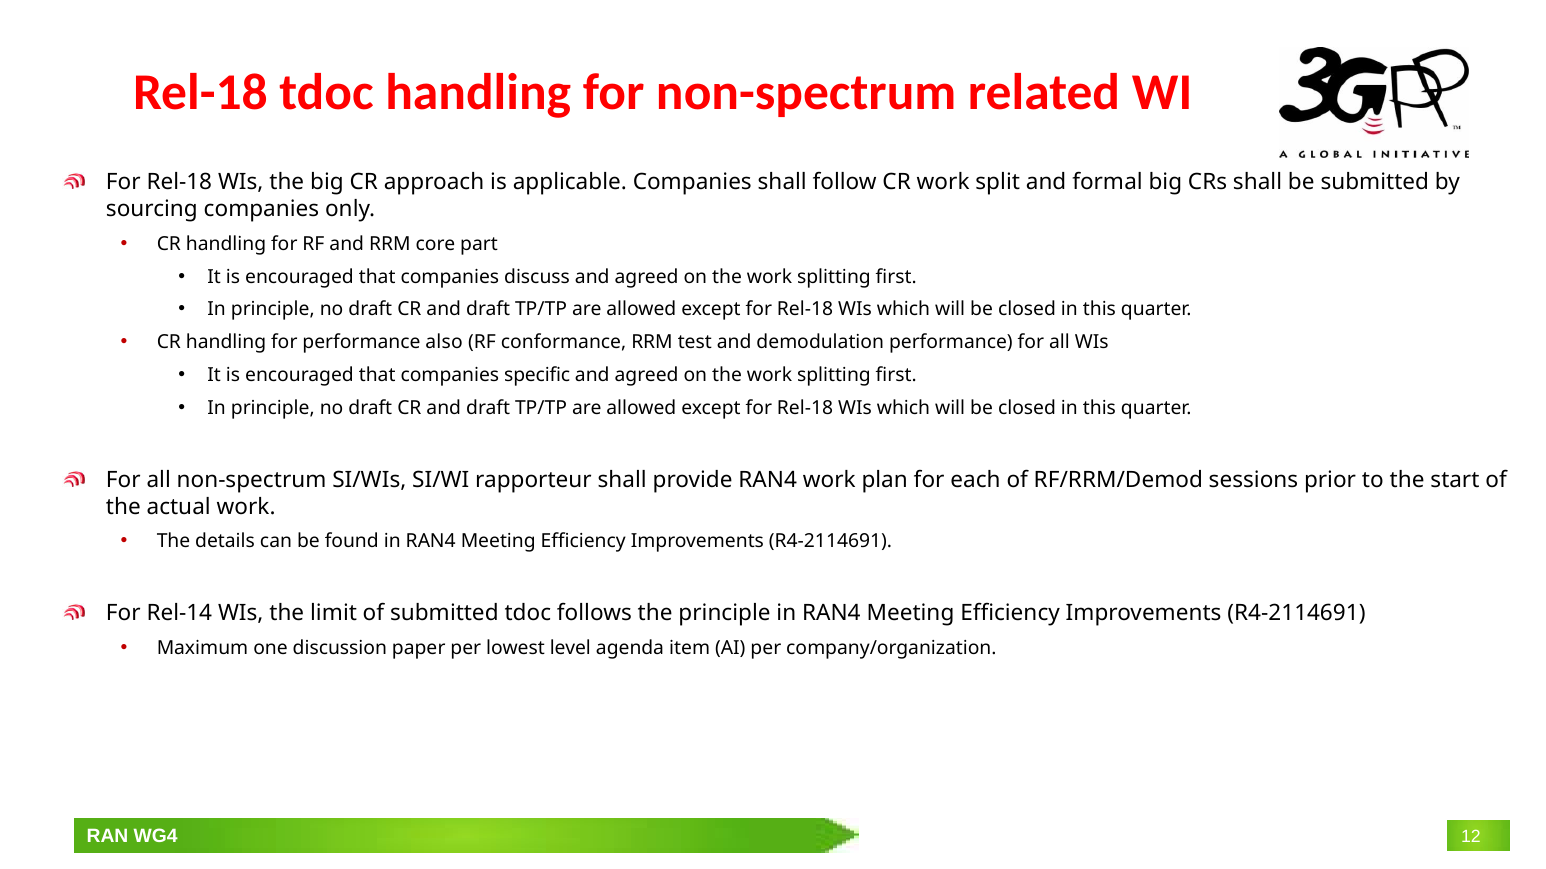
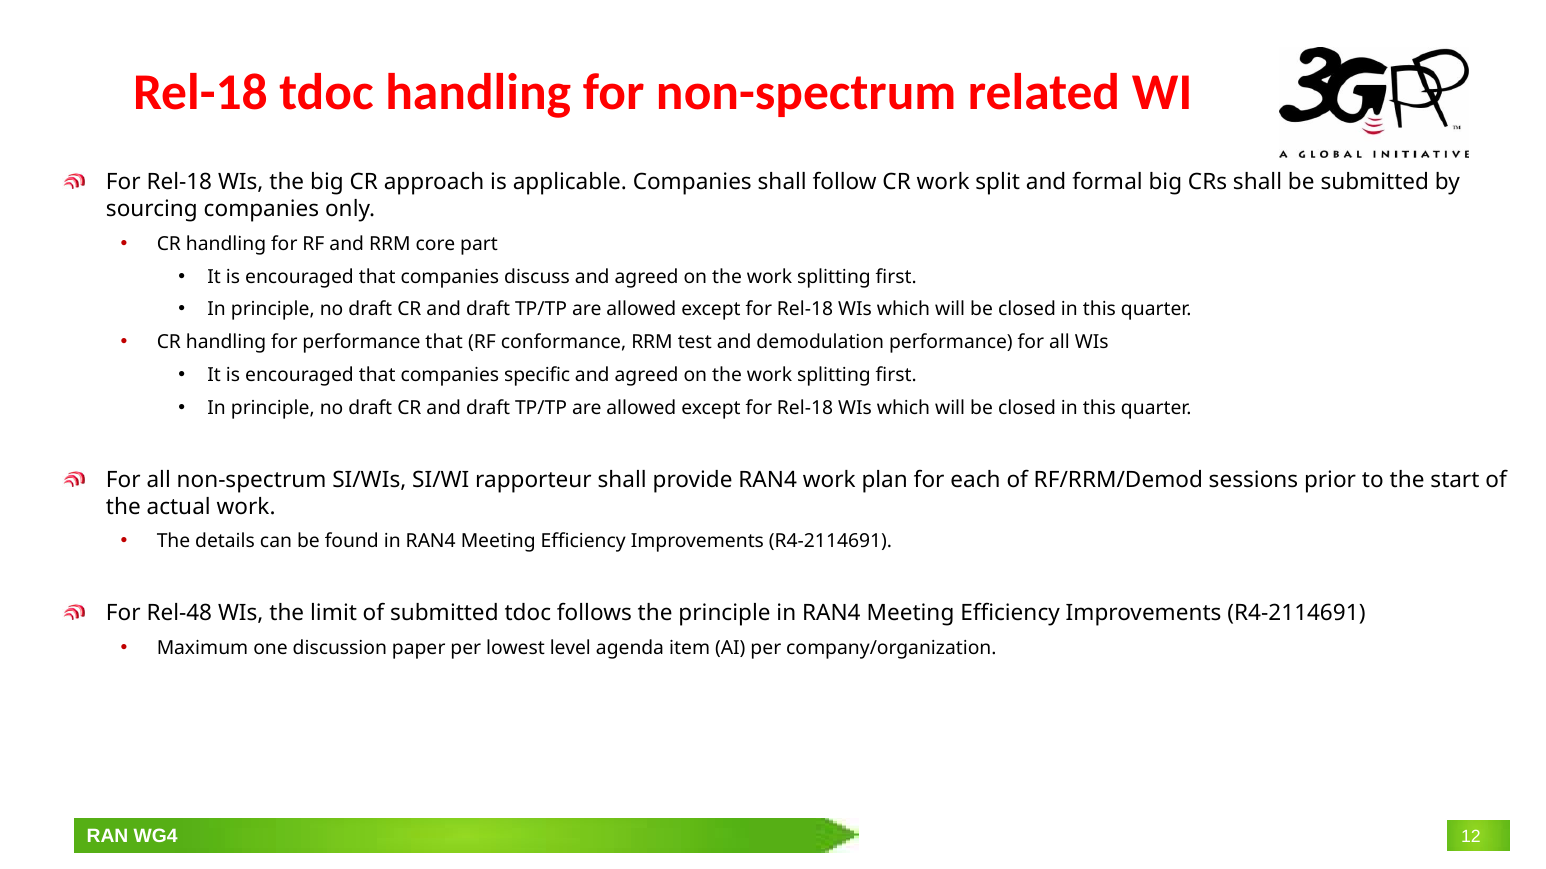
performance also: also -> that (444, 343)
Rel-14: Rel-14 -> Rel-48 (179, 614)
